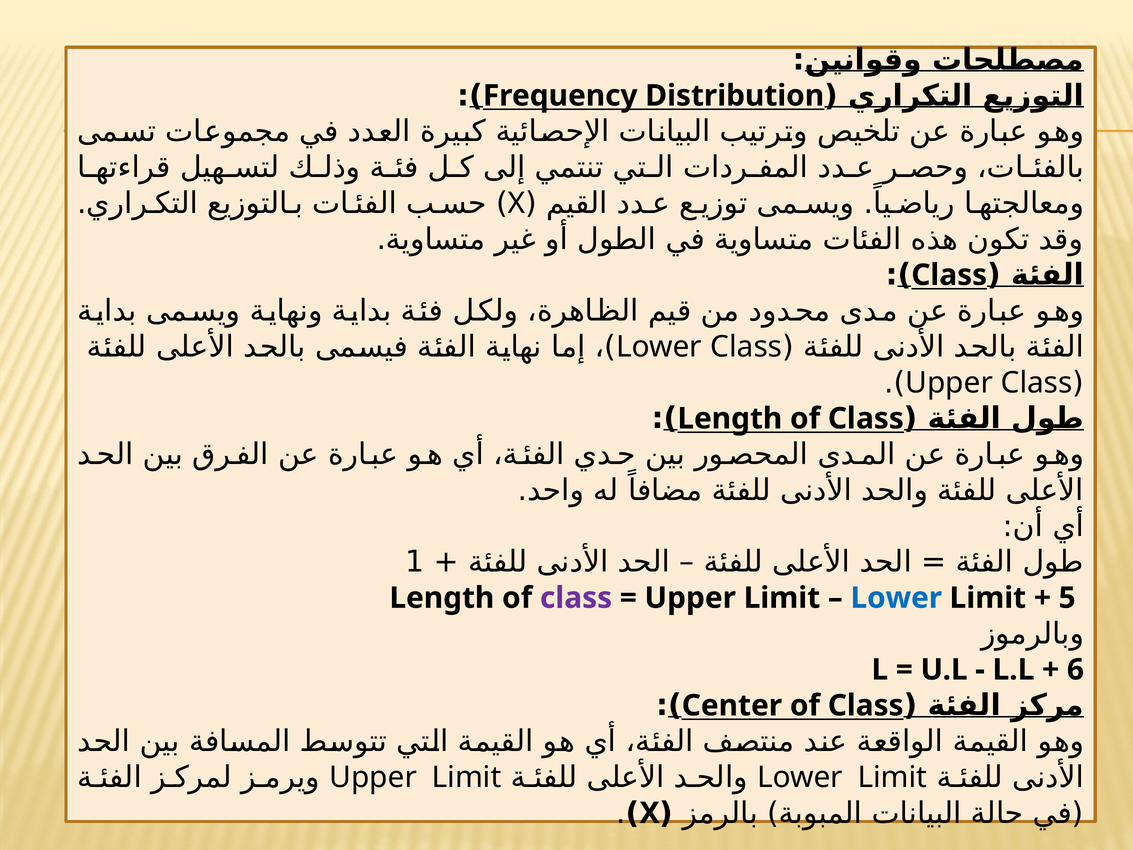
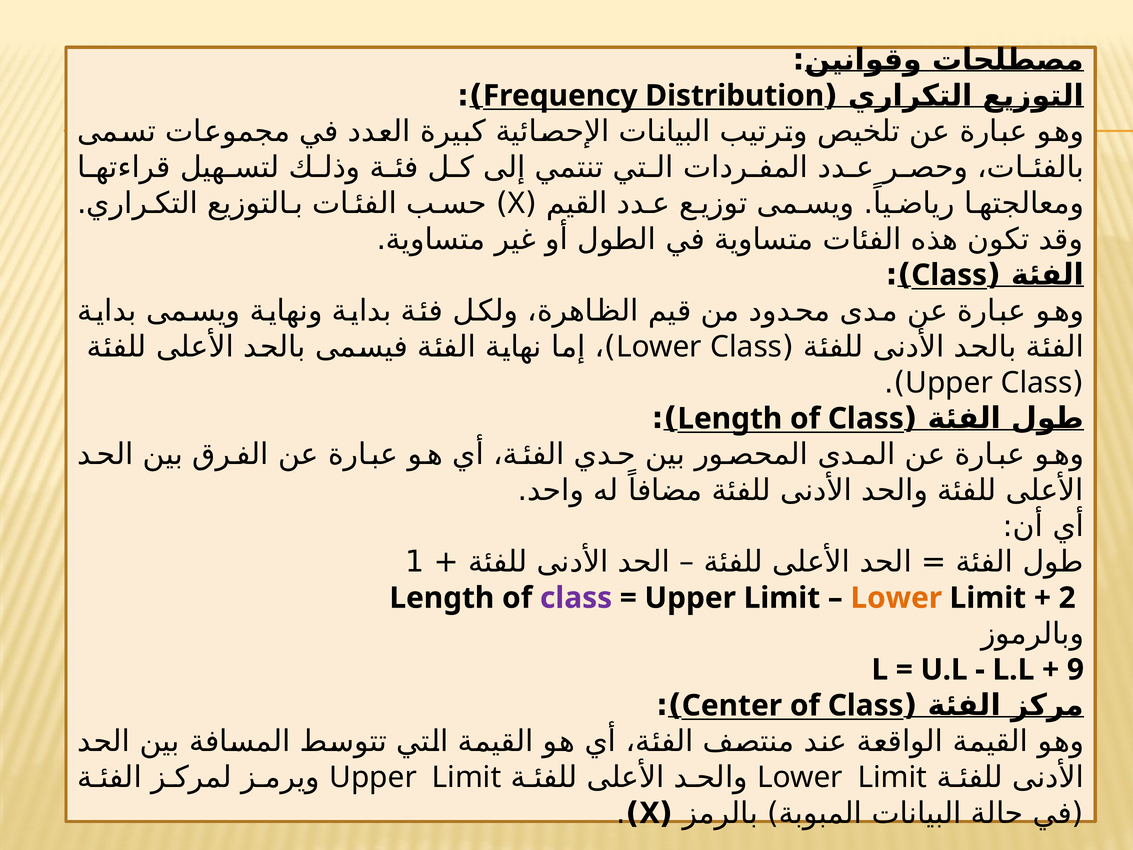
Lower colour: blue -> orange (896, 598)
5: 5 -> 2 (1067, 598)
6: 6 -> 9 (1075, 669)
